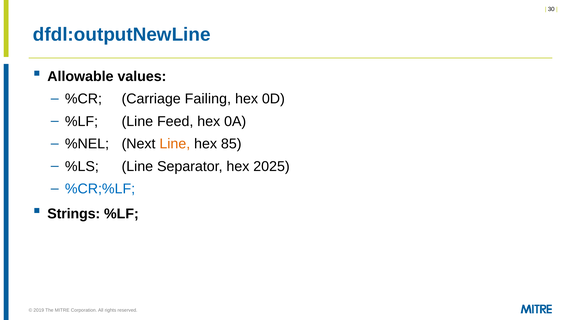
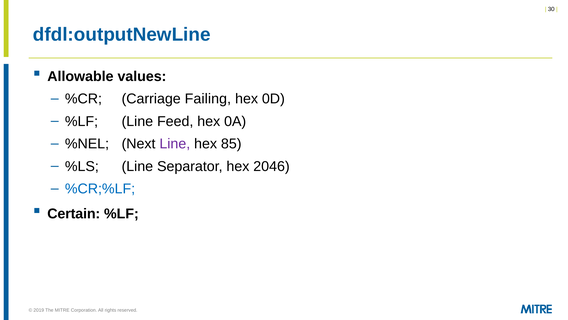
Line colour: orange -> purple (175, 144)
2025: 2025 -> 2046 (271, 166)
Strings: Strings -> Certain (74, 213)
